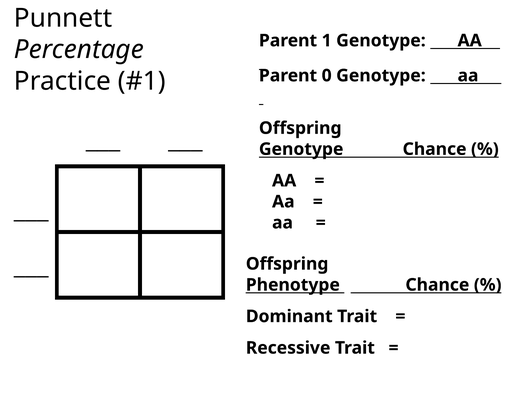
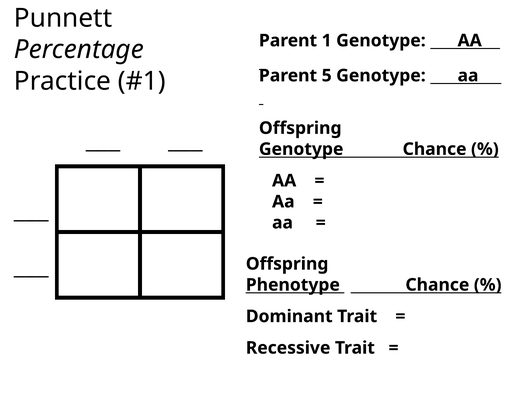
0: 0 -> 5 (327, 76)
